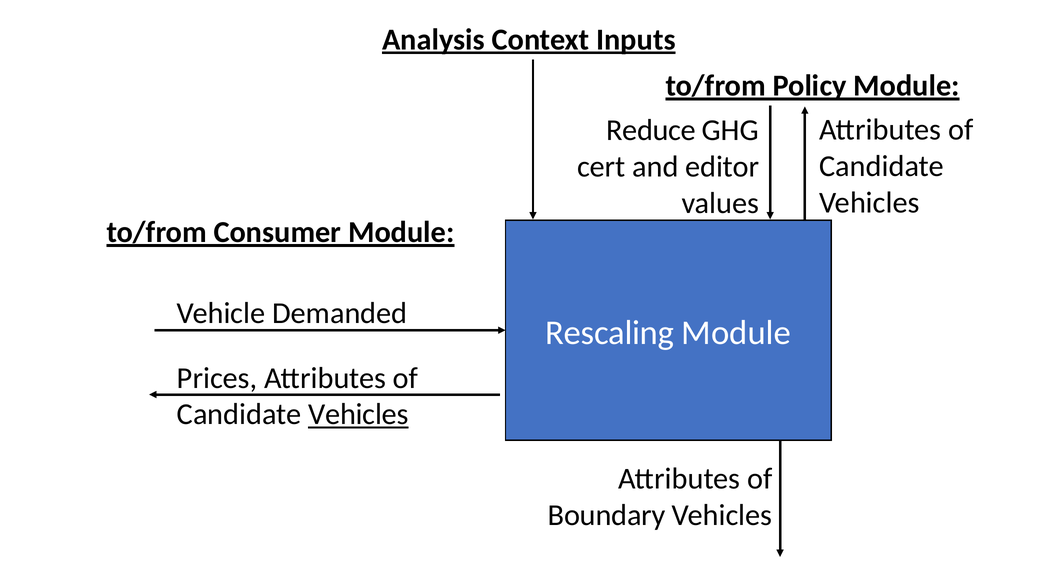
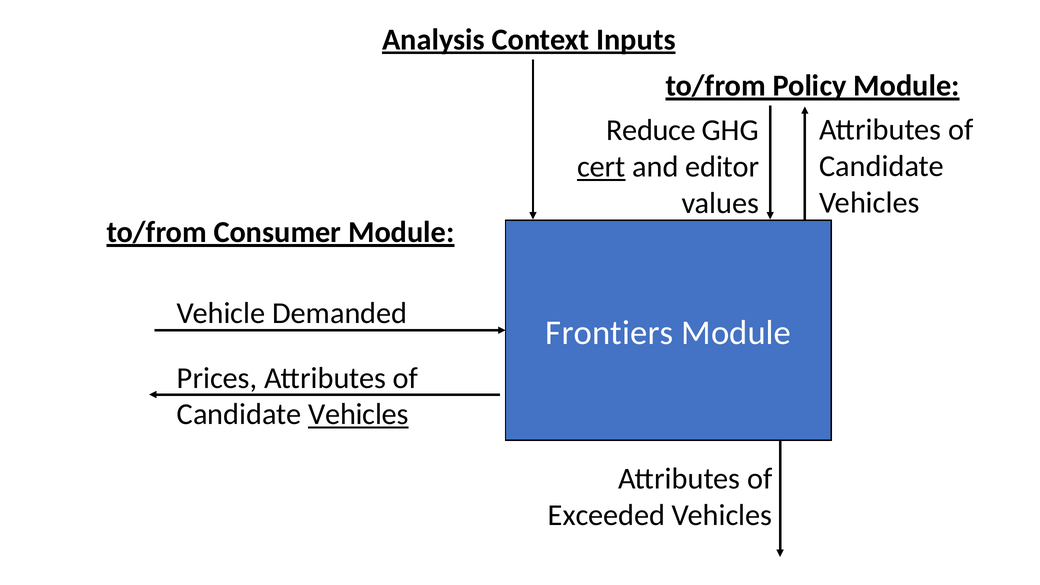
cert underline: none -> present (601, 167)
Rescaling: Rescaling -> Frontiers (609, 333)
Boundary: Boundary -> Exceeded (607, 515)
